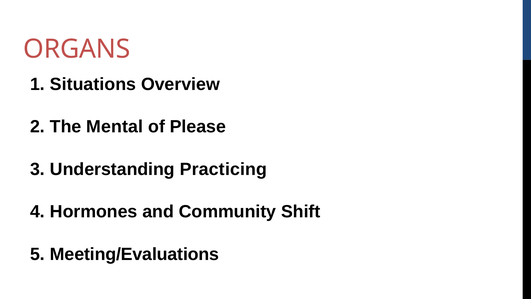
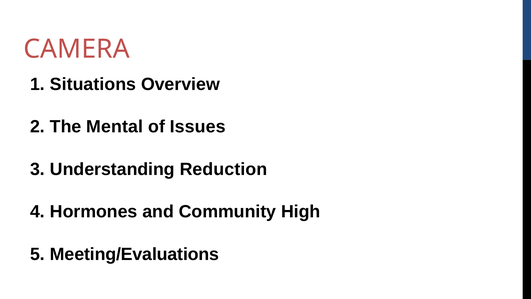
ORGANS: ORGANS -> CAMERA (77, 49)
Please: Please -> Issues (198, 127)
Practicing: Practicing -> Reduction (223, 169)
Shift: Shift -> High (301, 212)
